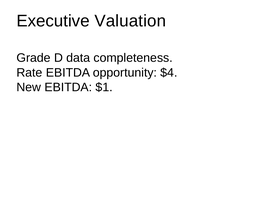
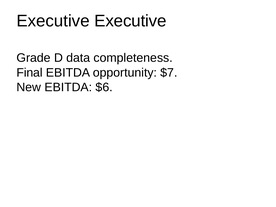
Executive Valuation: Valuation -> Executive (130, 21)
Rate: Rate -> Final (30, 73)
$4: $4 -> $7 (169, 73)
$1: $1 -> $6 (104, 87)
